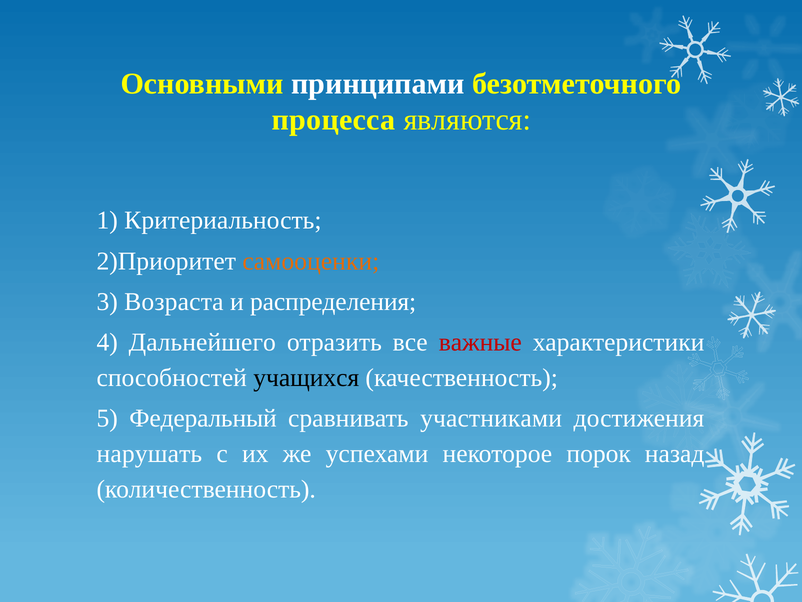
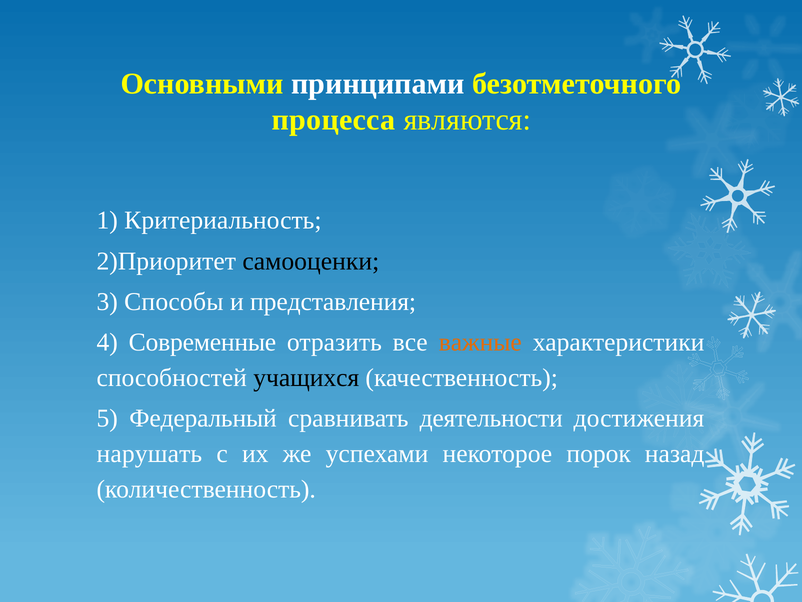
самооценки colour: orange -> black (311, 261)
Возраста: Возраста -> Способы (174, 302)
распределения: распределения -> представления (333, 302)
Дальнейшего: Дальнейшего -> Современные (202, 342)
важные colour: red -> orange (480, 342)
участниками: участниками -> деятельности (491, 418)
